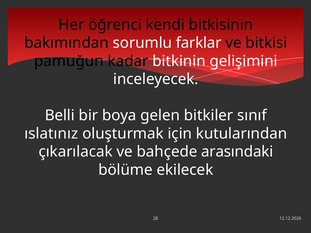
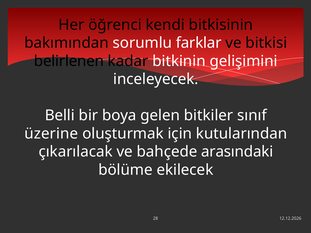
pamuğun: pamuğun -> belirlenen (69, 61)
ıslatınız: ıslatınız -> üzerine (51, 134)
